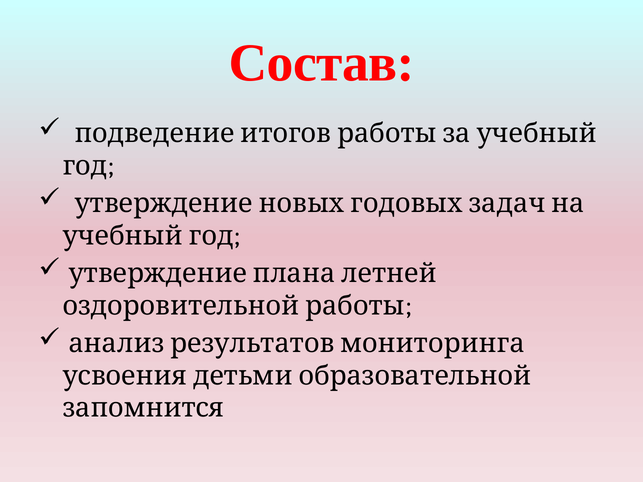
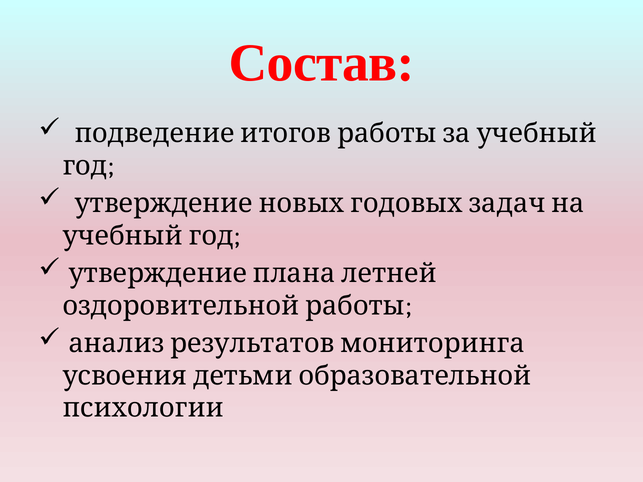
запомнится: запомнится -> психологии (143, 408)
